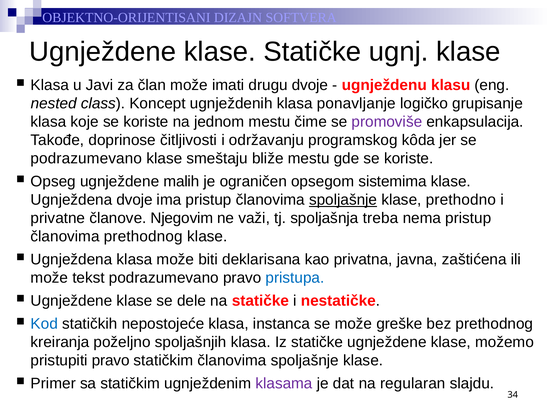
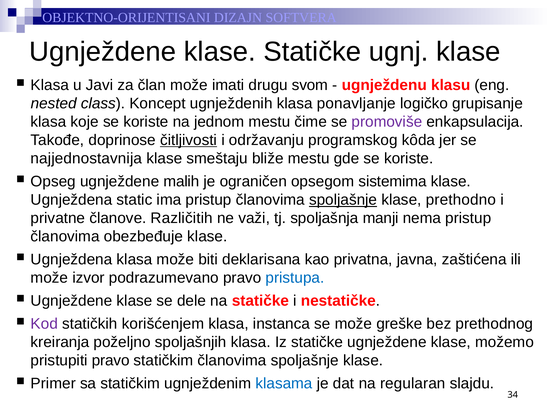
drugu dvoje: dvoje -> svom (310, 85)
čitljivosti underline: none -> present (189, 140)
podrazumevano: podrazumevano -> najjednostavnija (86, 159)
Ugnježdena dvoje: dvoje -> static (134, 200)
Njegovim: Njegovim -> Različitih (182, 218)
treba: treba -> manji (381, 218)
članovima prethodnog: prethodnog -> obezbeđuje (143, 237)
tekst: tekst -> izvor (89, 278)
Kod colour: blue -> purple (44, 324)
nepostojeće: nepostojeće -> korišćenjem (163, 324)
klasama colour: purple -> blue (284, 384)
